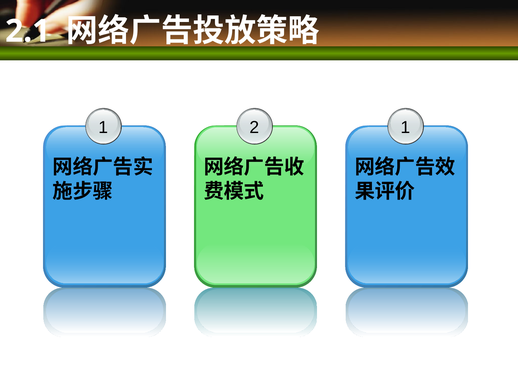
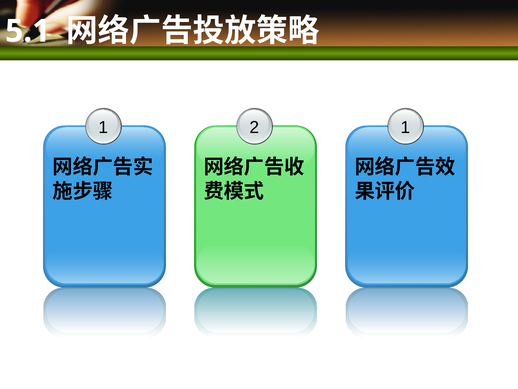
2.1: 2.1 -> 5.1 (28, 31)
